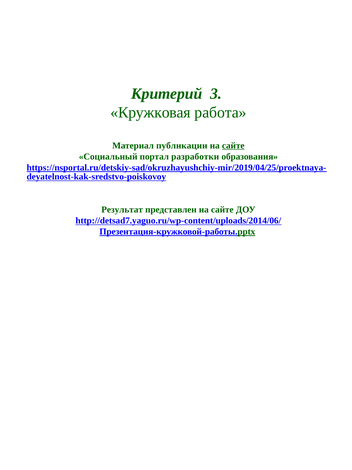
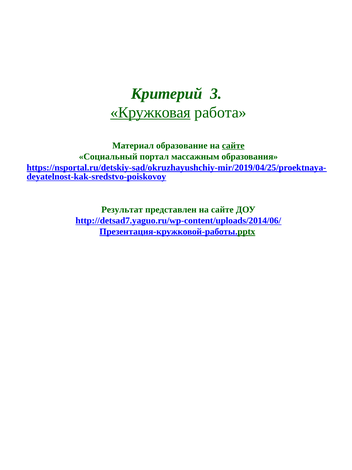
Кружковая underline: none -> present (151, 112)
публикации: публикации -> образование (182, 145)
разработки: разработки -> массажным (195, 156)
